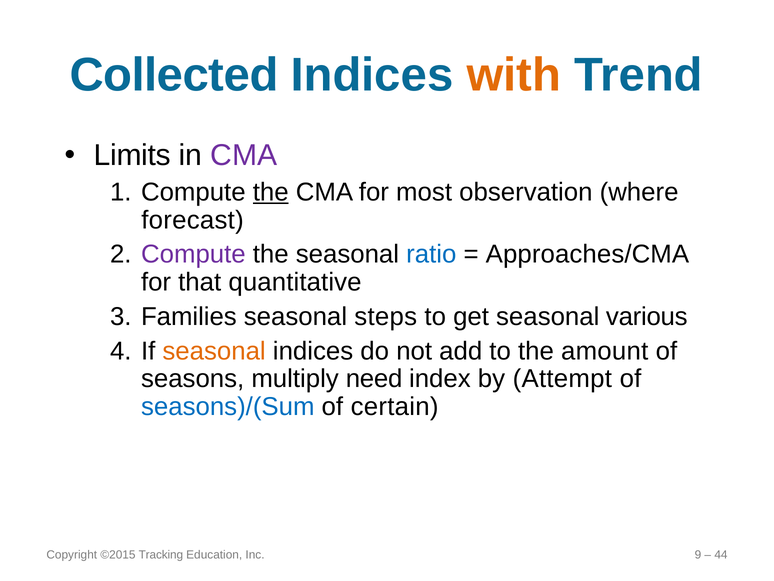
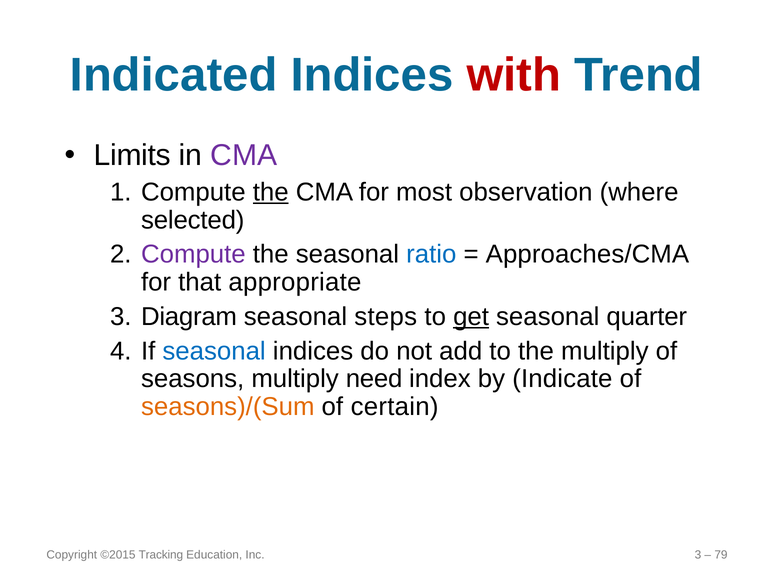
Collected: Collected -> Indicated (174, 75)
with colour: orange -> red (514, 75)
forecast: forecast -> selected (193, 220)
quantitative: quantitative -> appropriate (295, 282)
Families: Families -> Diagram (189, 316)
get underline: none -> present (471, 316)
various: various -> quarter (647, 316)
seasonal colour: orange -> blue (214, 351)
the amount: amount -> multiply (605, 351)
Attempt: Attempt -> Indicate (562, 379)
seasons)/(Sum colour: blue -> orange (228, 406)
Inc 9: 9 -> 3 (698, 554)
44: 44 -> 79 (721, 554)
